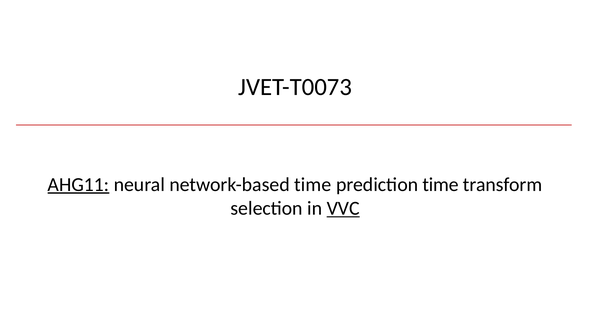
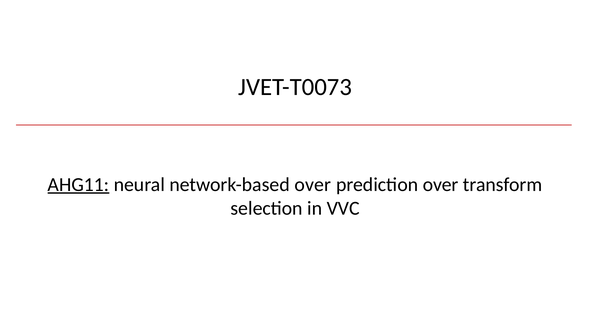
network-based time: time -> over (313, 185)
prediction time: time -> over (441, 185)
VVC underline: present -> none (343, 208)
